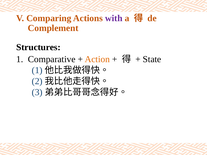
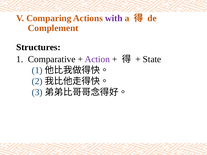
Action colour: orange -> purple (97, 59)
